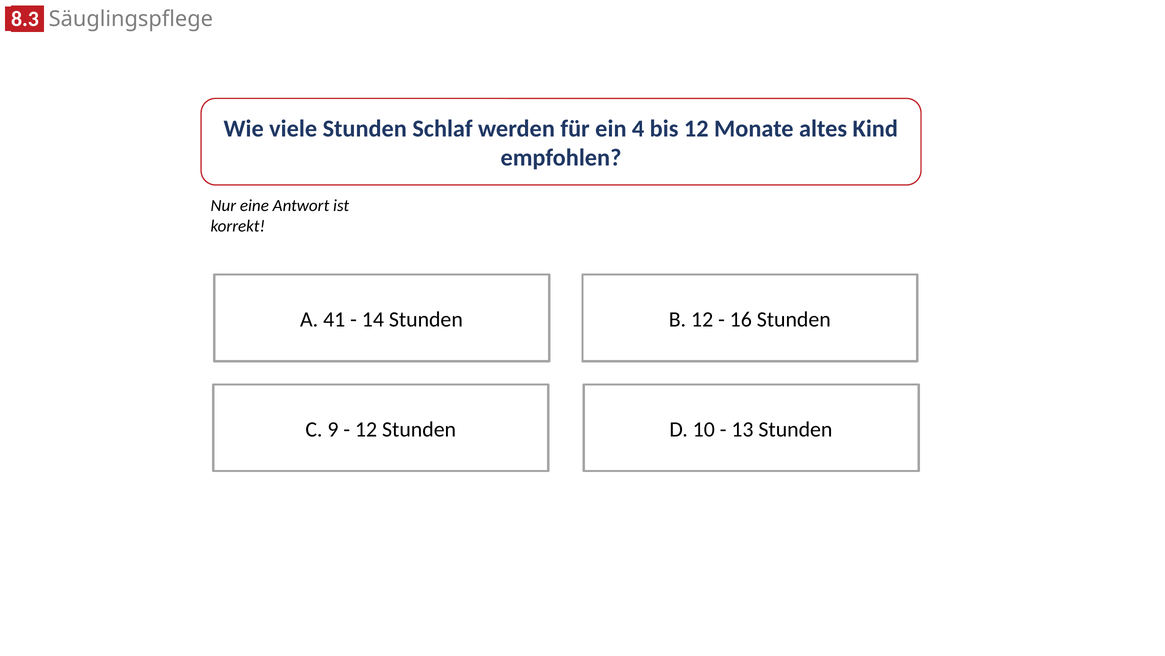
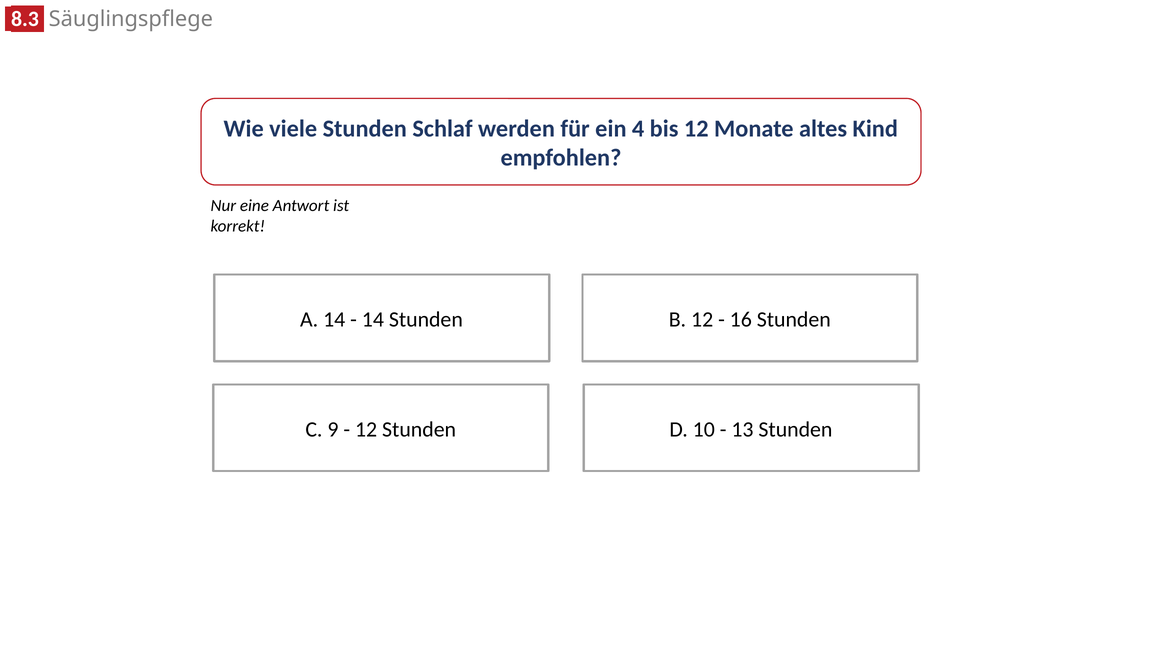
A 41: 41 -> 14 (334, 319)
